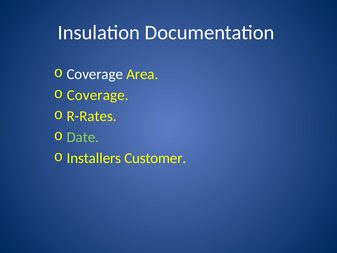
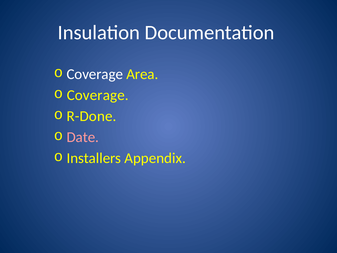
R-Rates: R-Rates -> R-Done (92, 116)
Date colour: light green -> pink (83, 137)
Customer: Customer -> Appendix (155, 158)
